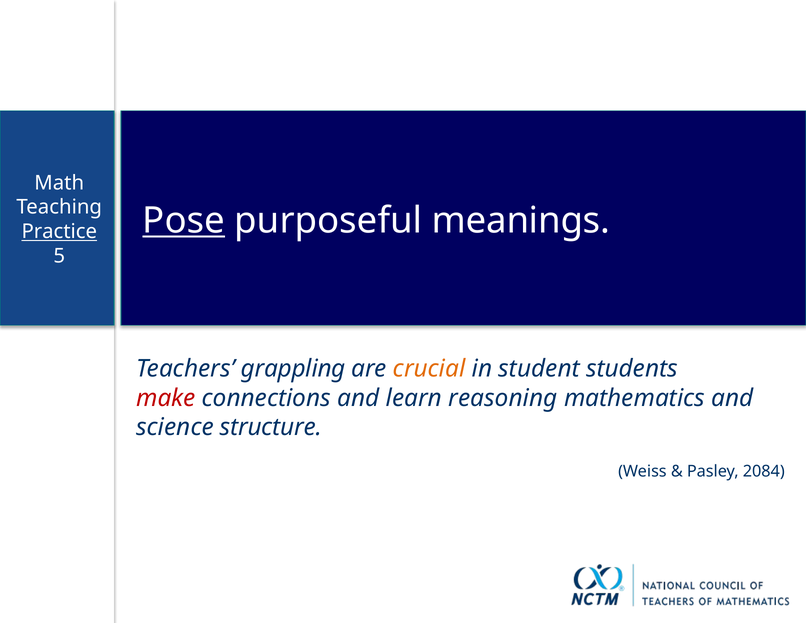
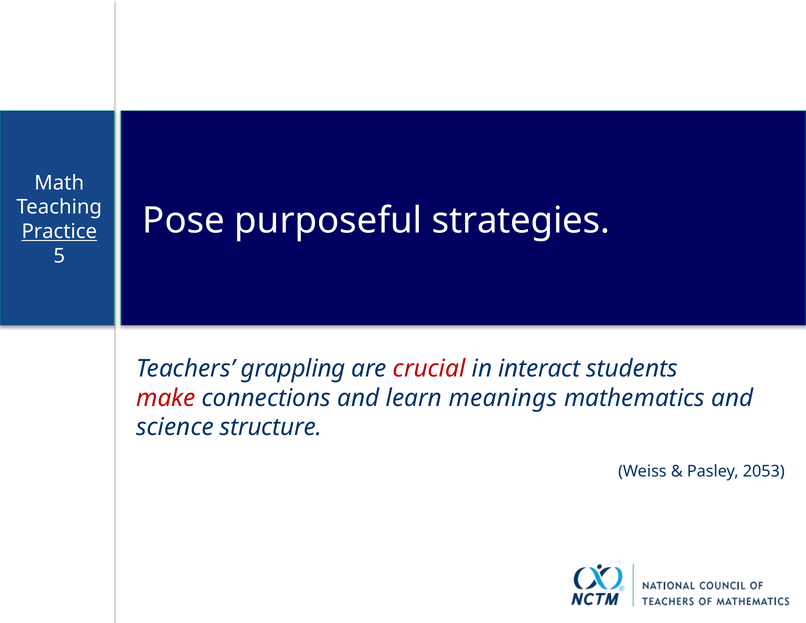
Pose underline: present -> none (184, 221)
meanings: meanings -> strategies (521, 221)
crucial colour: orange -> red (429, 369)
student: student -> interact (539, 369)
reasoning: reasoning -> meanings (503, 398)
2084: 2084 -> 2053 (764, 471)
